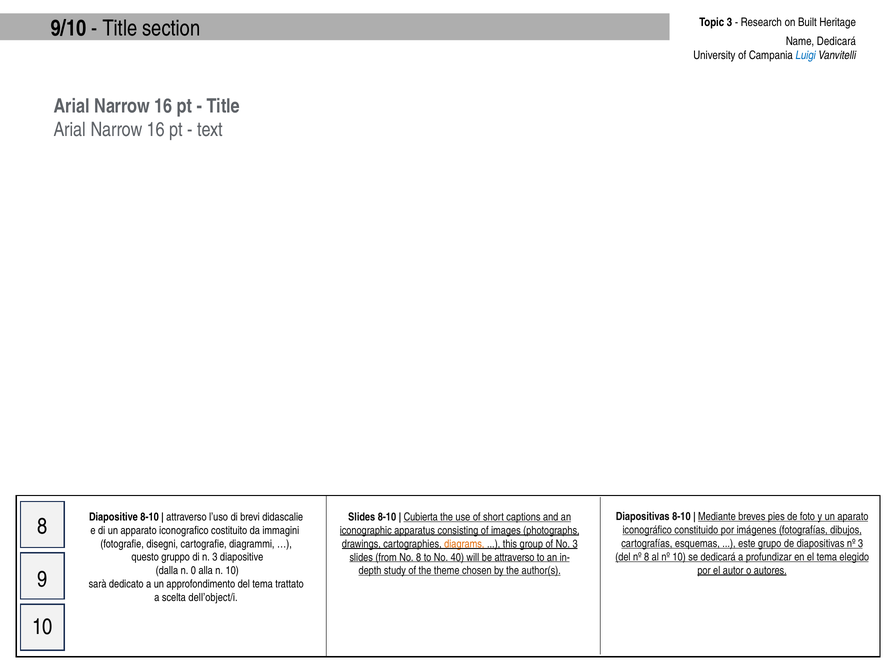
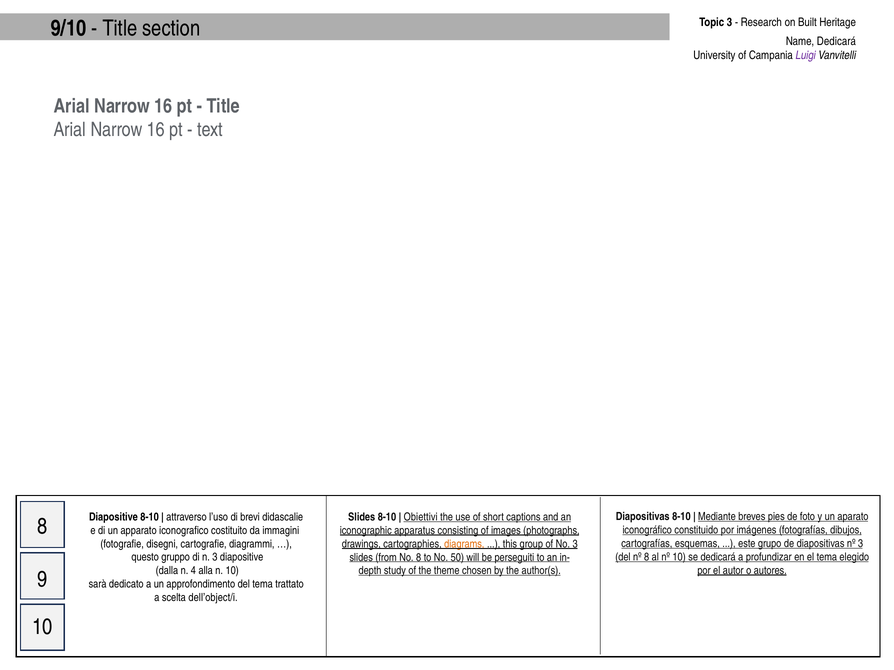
Luigi colour: blue -> purple (806, 55)
Cubierta: Cubierta -> Obiettivi (421, 517)
40: 40 -> 50 (457, 558)
be attraverso: attraverso -> perseguiti (514, 558)
0: 0 -> 4 (193, 571)
